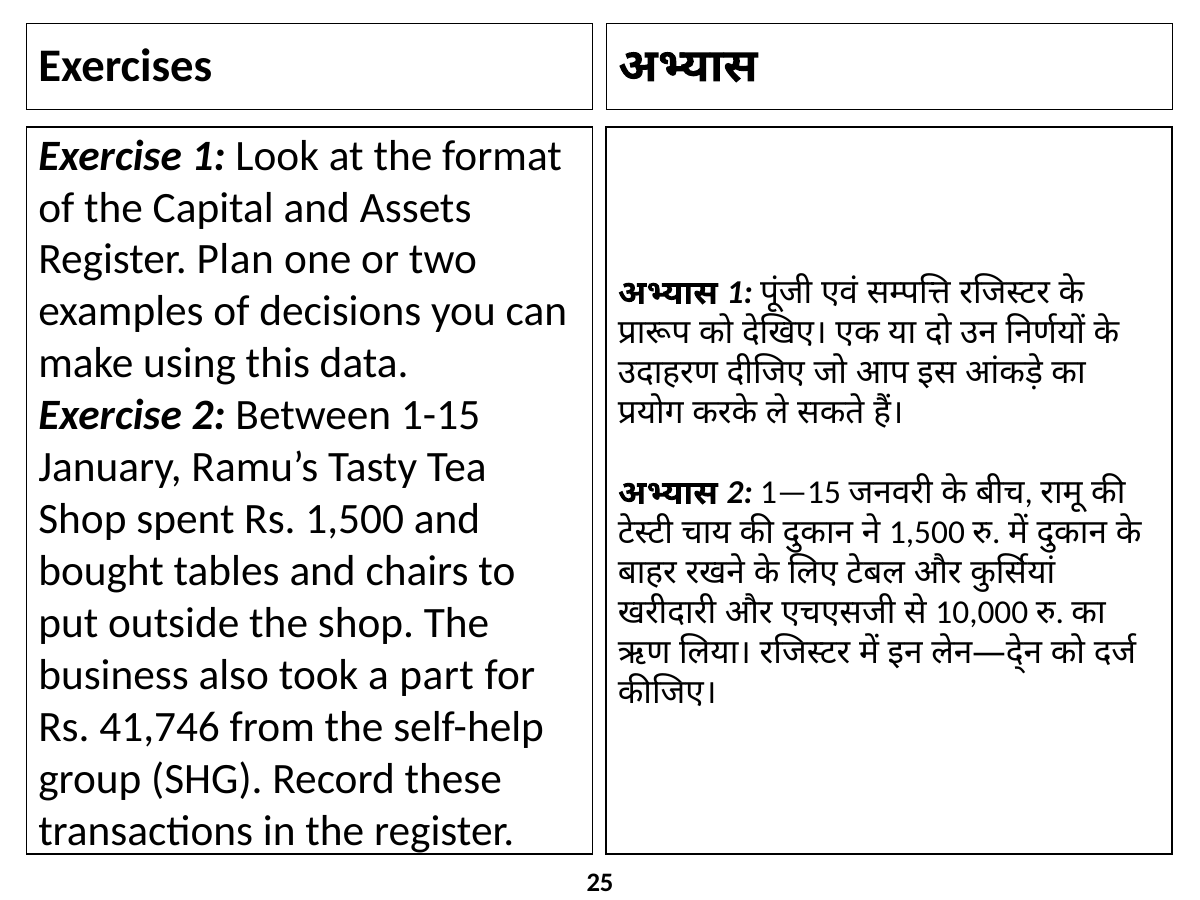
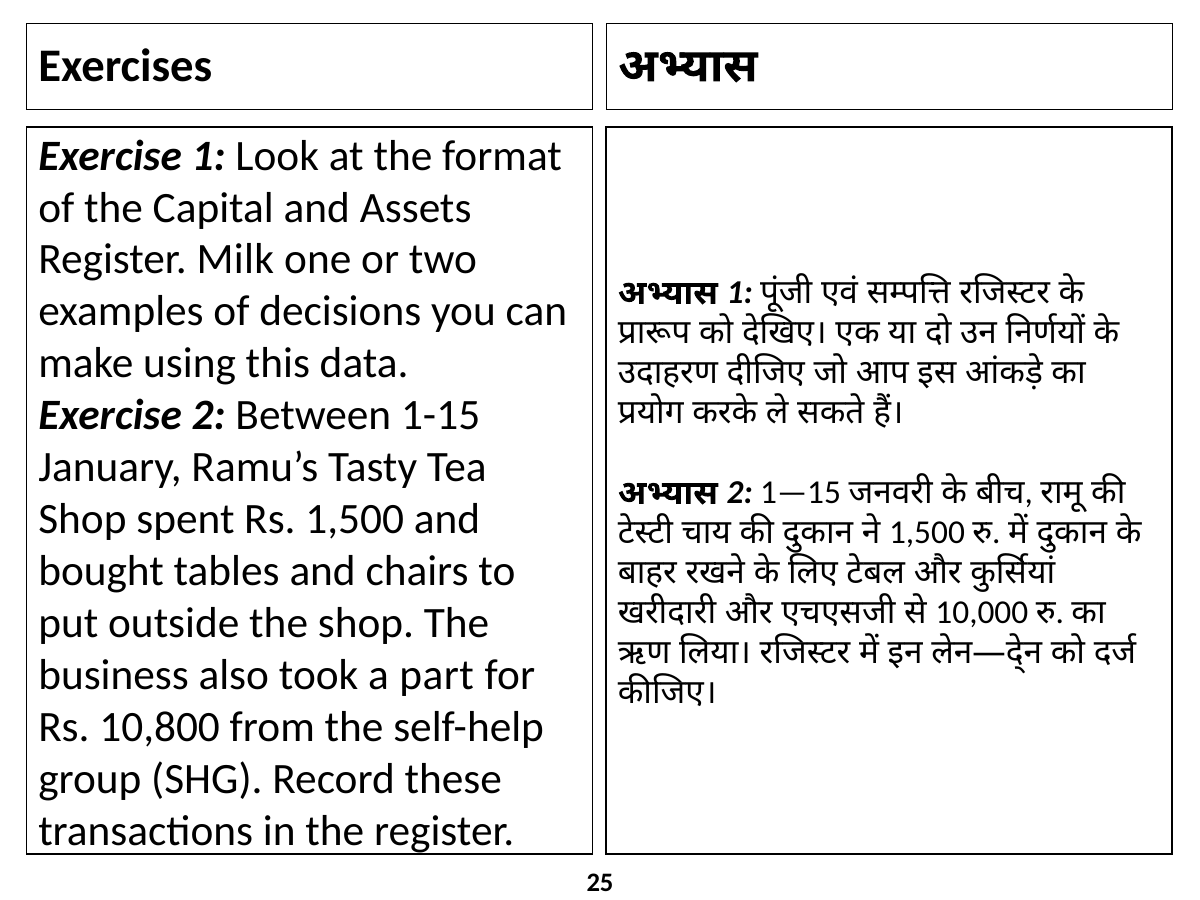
Plan: Plan -> Milk (235, 260)
41,746: 41,746 -> 10,800 (160, 727)
